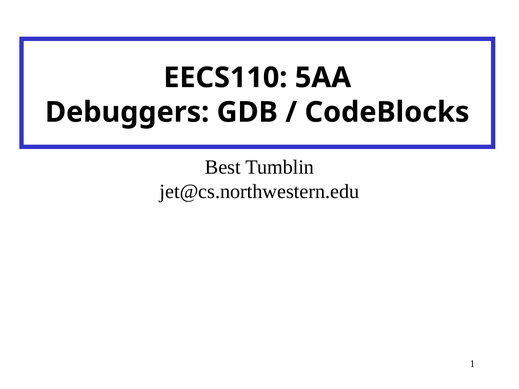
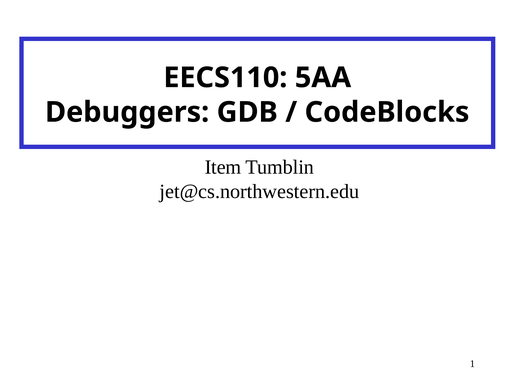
Best: Best -> Item (223, 167)
